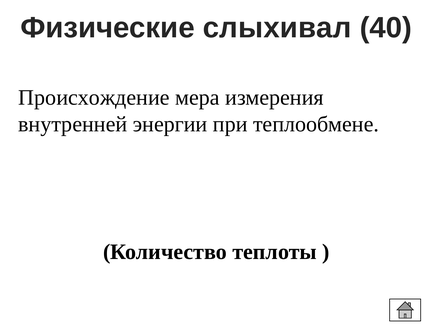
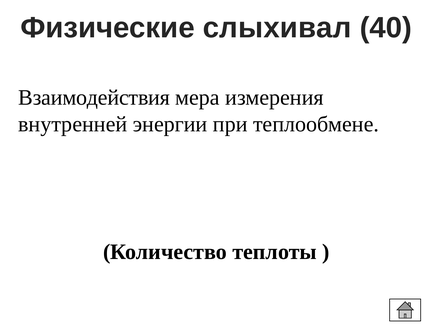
Происхождение: Происхождение -> Взаимодействия (94, 98)
